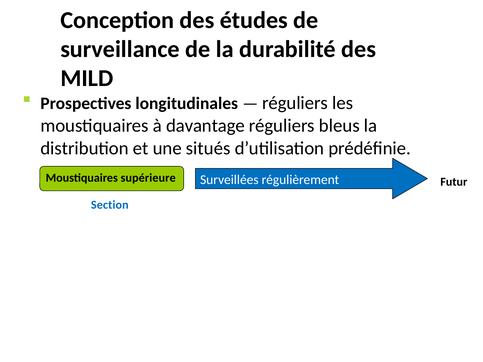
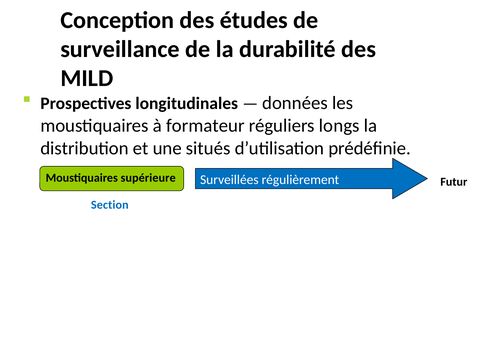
réguliers: réguliers -> données (295, 103)
davantage: davantage -> formateur (205, 126)
bleus: bleus -> longs (339, 126)
